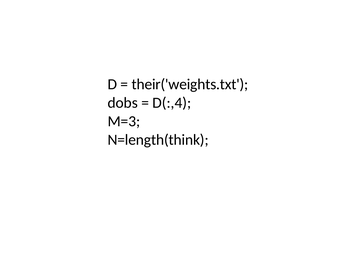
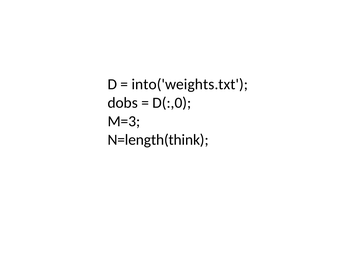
their('weights.txt: their('weights.txt -> into('weights.txt (190, 84)
D(:,4: D(:,4 -> D(:,0 (172, 103)
